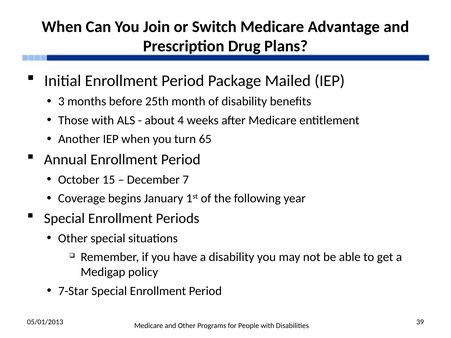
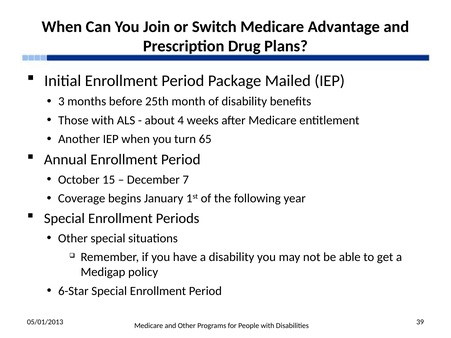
7-Star: 7-Star -> 6-Star (73, 291)
